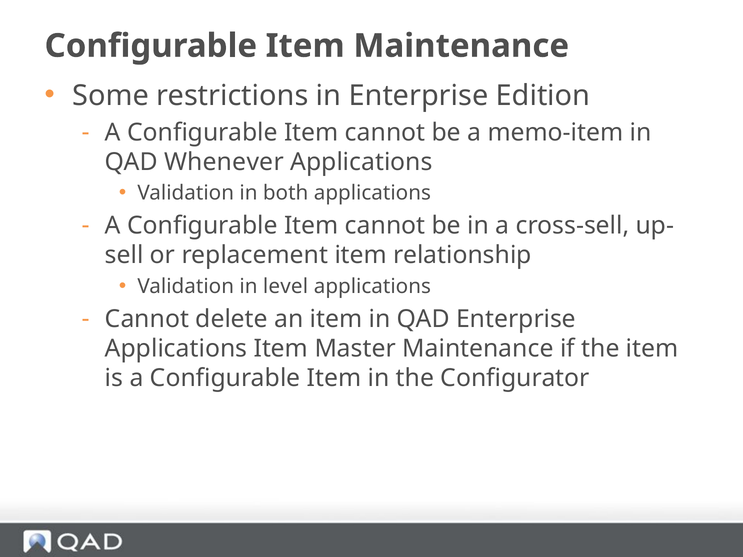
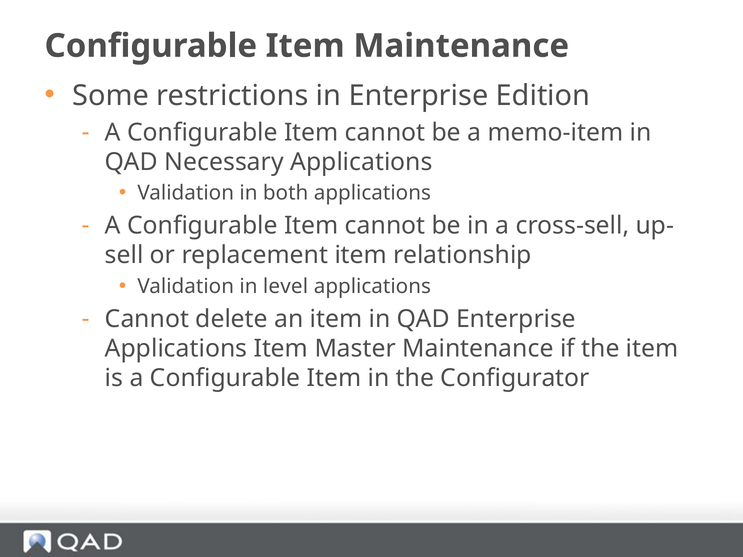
Whenever: Whenever -> Necessary (224, 162)
